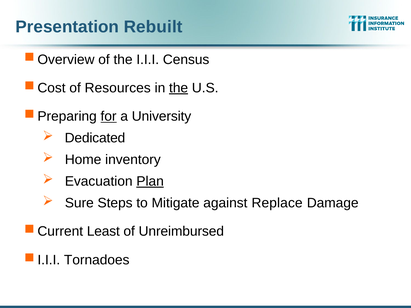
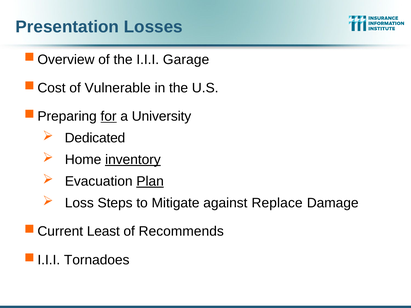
Rebuilt: Rebuilt -> Losses (153, 27)
Census: Census -> Garage (186, 60)
Resources: Resources -> Vulnerable (118, 88)
the underline: present -> none (179, 88)
inventory underline: none -> present (133, 160)
Sure: Sure -> Loss (79, 203)
Unreimbursed: Unreimbursed -> Recommends (181, 232)
